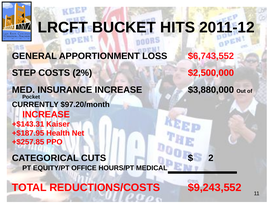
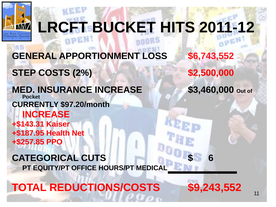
$3,880,000: $3,880,000 -> $3,460,000 (211, 90)
2: 2 -> 6 (211, 158)
